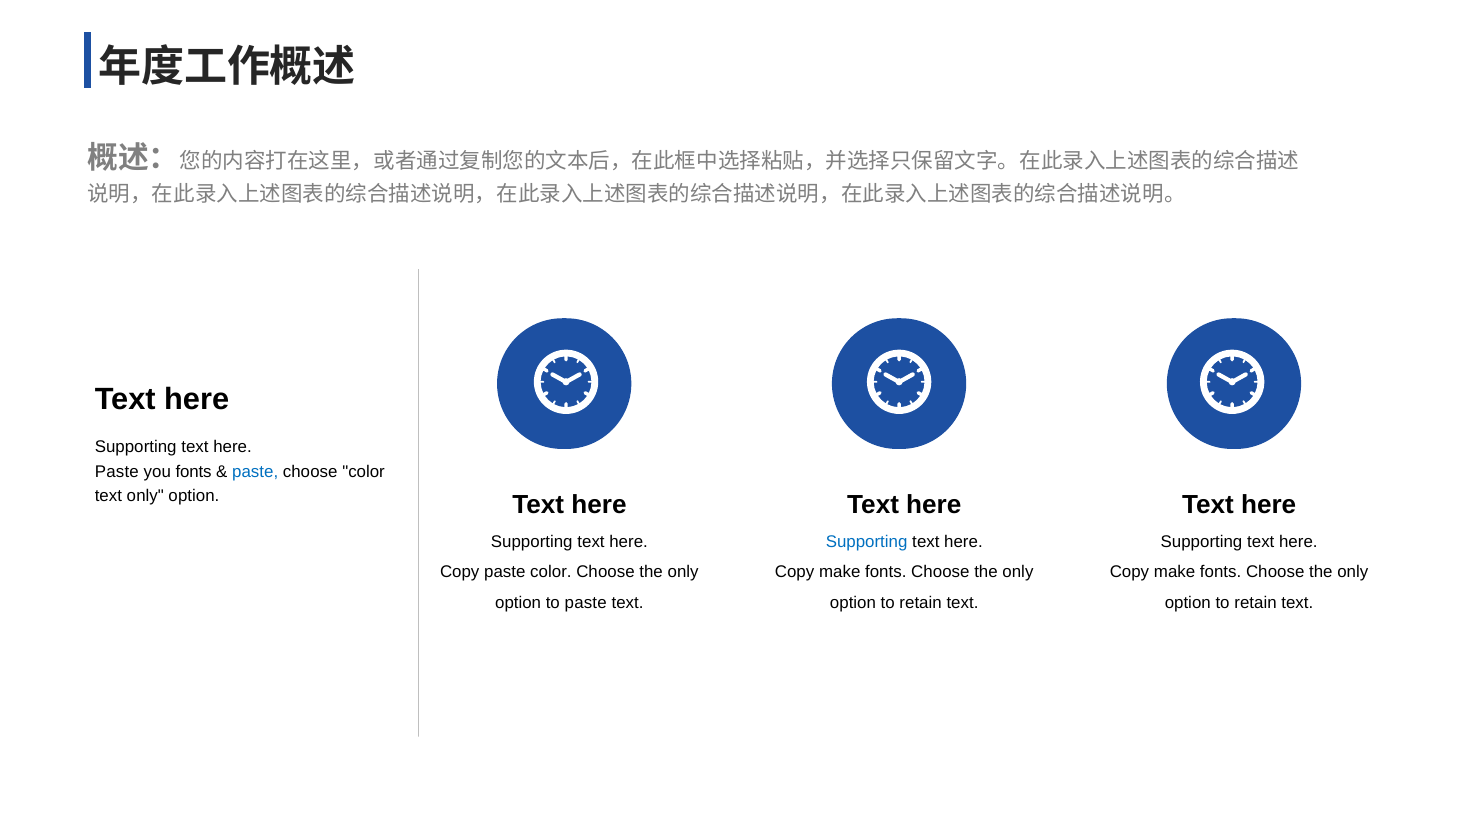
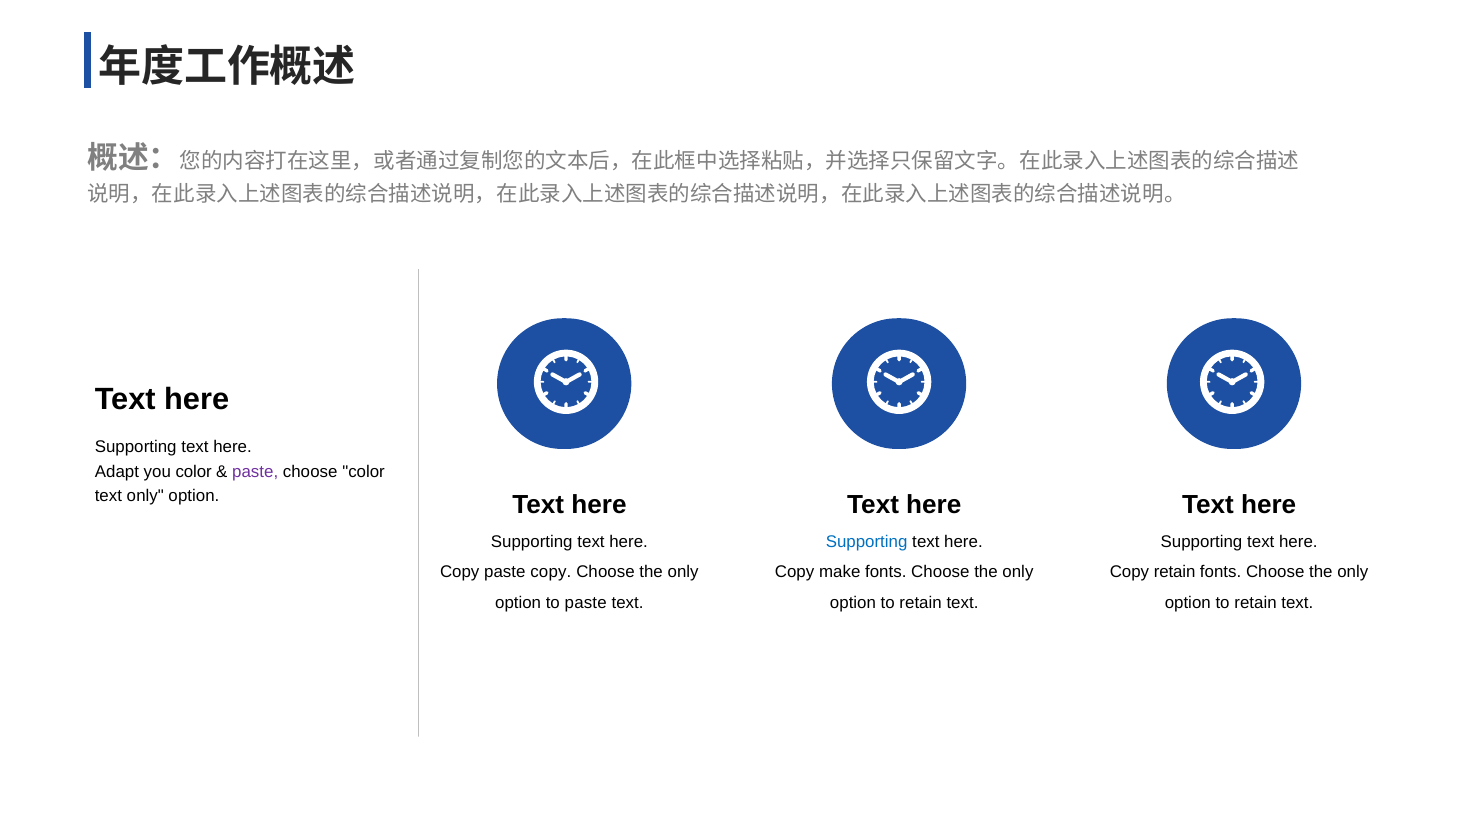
Paste: Paste -> Adapt (117, 472)
you fonts: fonts -> color (194, 472)
paste colour: blue -> purple (255, 472)
paste color: color -> copy (551, 572)
make: make -> retain (1175, 572)
